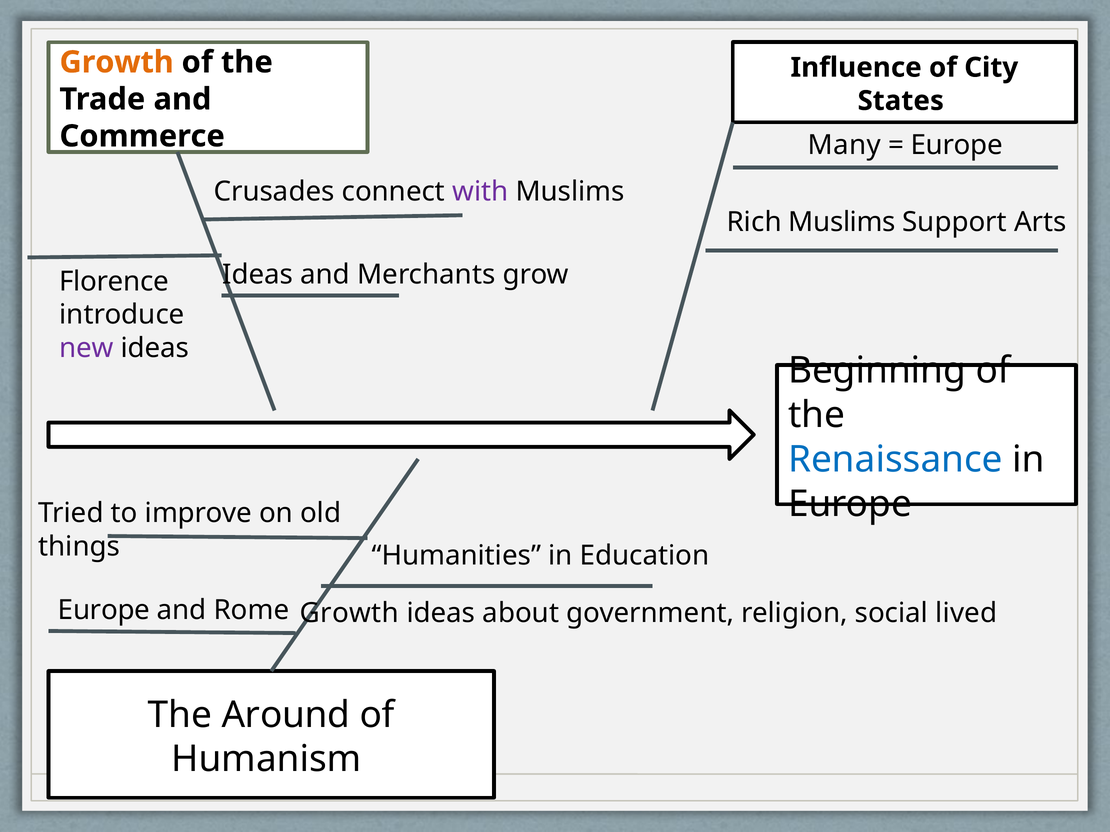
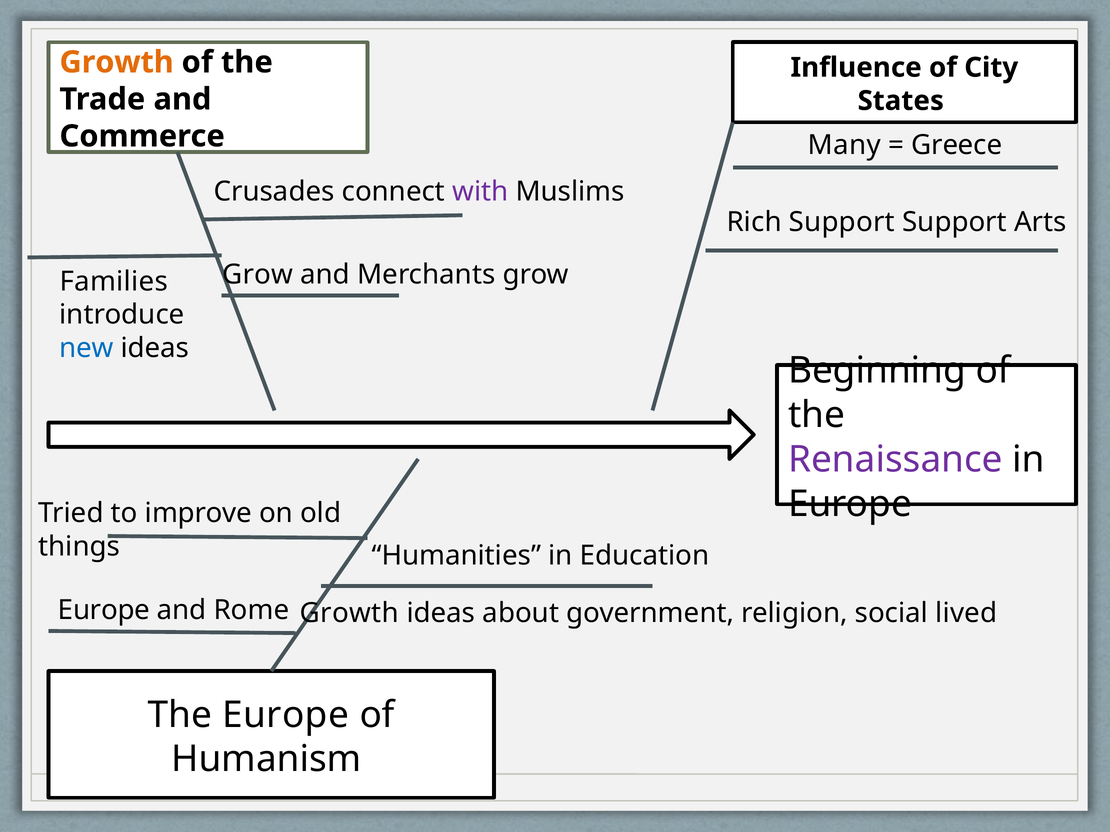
Europe: Europe -> Greece (957, 145)
Rich Muslims: Muslims -> Support (842, 222)
Ideas: Ideas -> Grow (258, 275)
Florence: Florence -> Families (114, 282)
new colour: purple -> blue (87, 348)
Renaissance colour: blue -> purple (895, 460)
The Around: Around -> Europe (286, 715)
